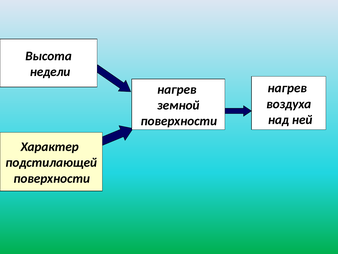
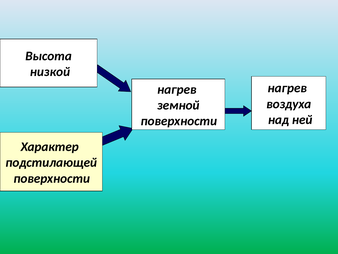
недели: недели -> низкой (50, 72)
